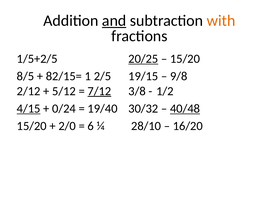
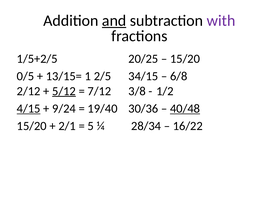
with colour: orange -> purple (221, 21)
20/25 underline: present -> none (143, 59)
8/5: 8/5 -> 0/5 (25, 76)
82/15=: 82/15= -> 13/15= (64, 76)
19/15: 19/15 -> 34/15 (143, 76)
9/8: 9/8 -> 6/8 (179, 76)
5/12 underline: none -> present (64, 91)
7/12 underline: present -> none (99, 91)
0/24: 0/24 -> 9/24 (64, 108)
30/32: 30/32 -> 30/36 (143, 108)
2/0: 2/0 -> 2/1 (67, 126)
6: 6 -> 5 (91, 126)
28/10: 28/10 -> 28/34 (146, 126)
16/20: 16/20 -> 16/22 (188, 126)
